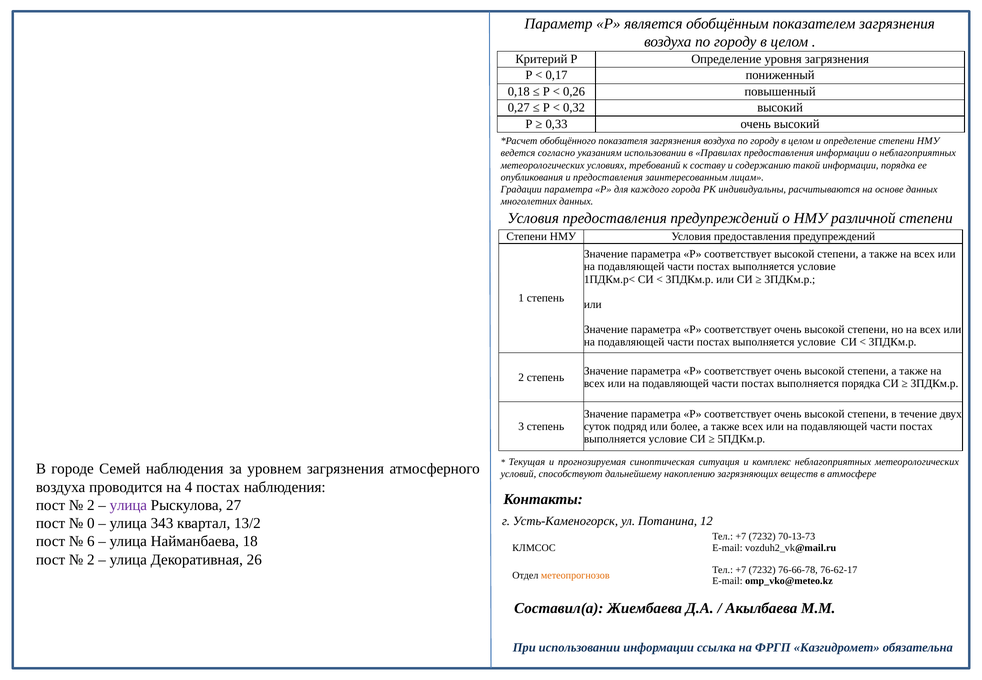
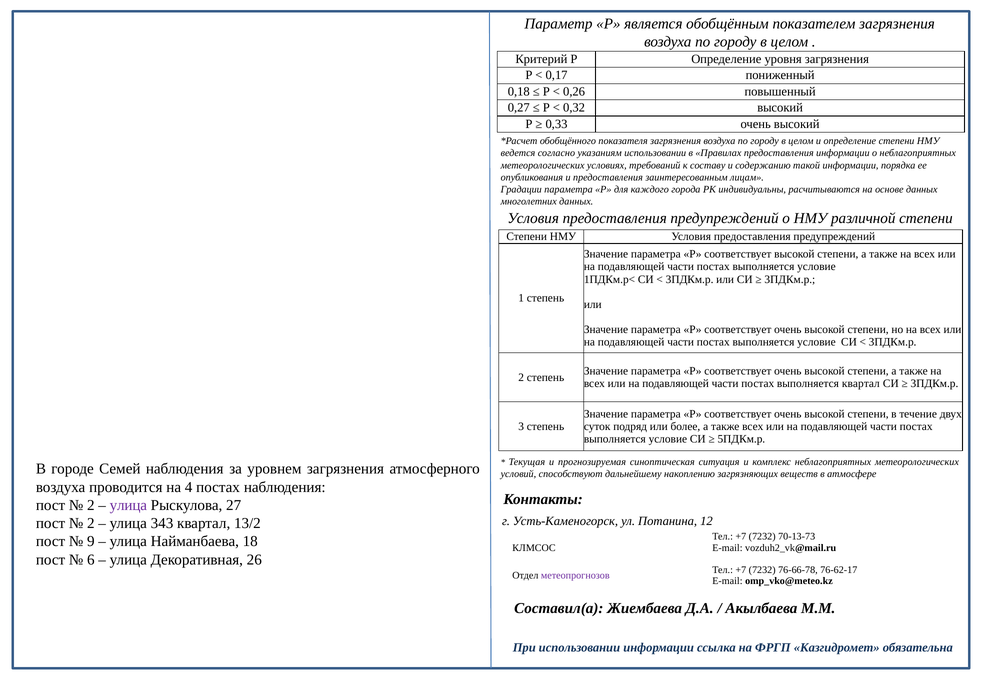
выполняется порядка: порядка -> квартал (861, 383)
0: 0 -> 2 (91, 523)
6: 6 -> 9 (91, 541)
2: 2 -> 6 (91, 559)
метеопрогнозов colour: orange -> purple (575, 575)
